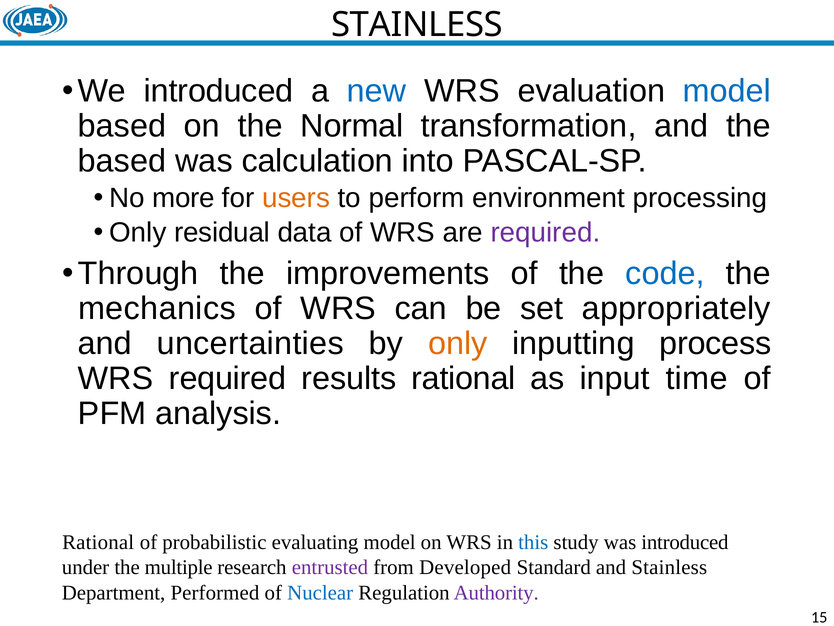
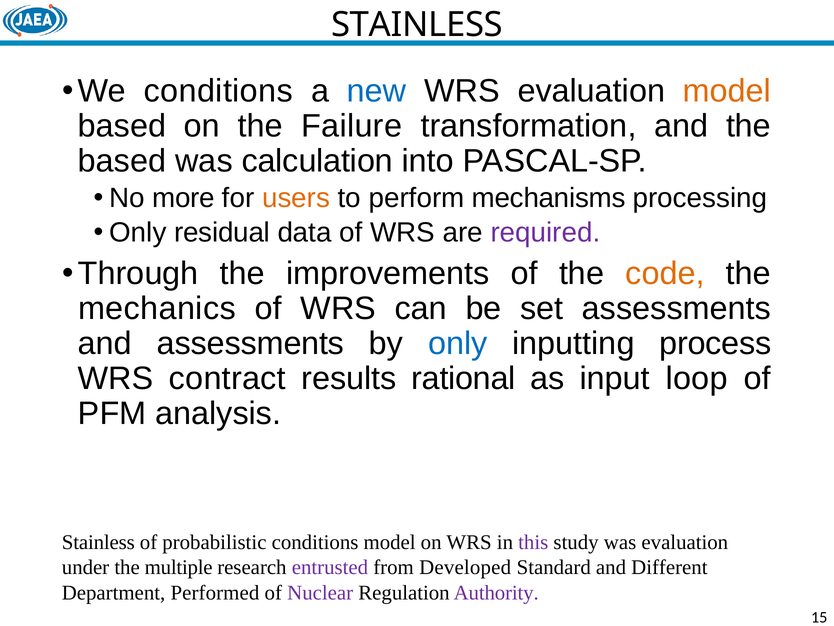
We introduced: introduced -> conditions (218, 91)
model colour: blue -> orange (727, 91)
Normal: Normal -> Failure (352, 126)
environment: environment -> mechanisms (549, 198)
code colour: blue -> orange (665, 274)
set appropriately: appropriately -> assessments (676, 308)
and uncertainties: uncertainties -> assessments (251, 343)
only colour: orange -> blue (458, 343)
WRS required: required -> contract (227, 378)
time: time -> loop (697, 378)
Rational: Rational -> Stainless (98, 542)
probabilistic evaluating: evaluating -> conditions (315, 542)
this colour: blue -> purple (533, 542)
was introduced: introduced -> evaluation (685, 542)
and Stainless: Stainless -> Different (669, 567)
Nuclear colour: blue -> purple (320, 592)
